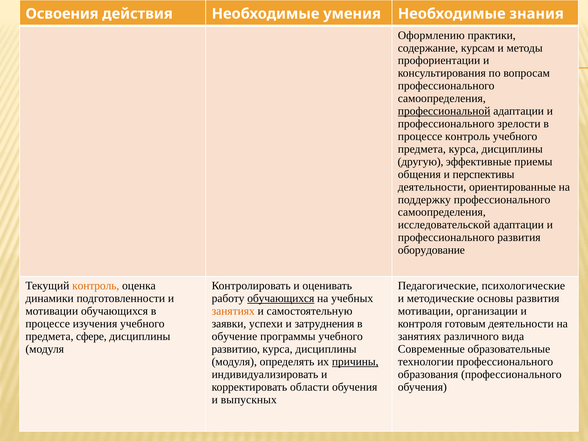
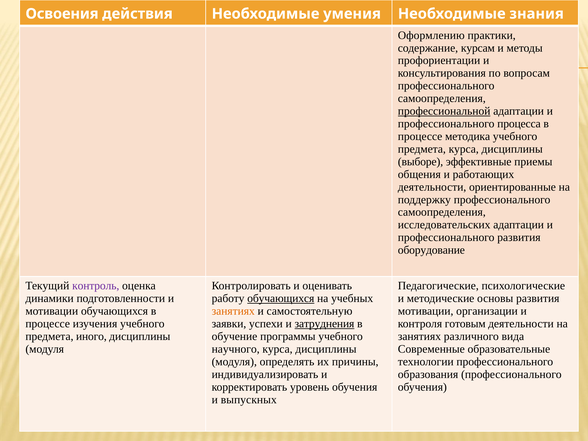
зрелости: зрелости -> процесса (519, 124)
процессе контроль: контроль -> методика (468, 136)
другую: другую -> выборе (421, 162)
перспективы: перспективы -> работающих (483, 174)
исследовательской: исследовательской -> исследовательских (444, 225)
контроль colour: orange -> purple (96, 286)
затруднения underline: none -> present (324, 324)
сфере: сфере -> иного (91, 336)
развитию: развитию -> научного (236, 349)
причины underline: present -> none (355, 362)
области: области -> уровень (310, 387)
